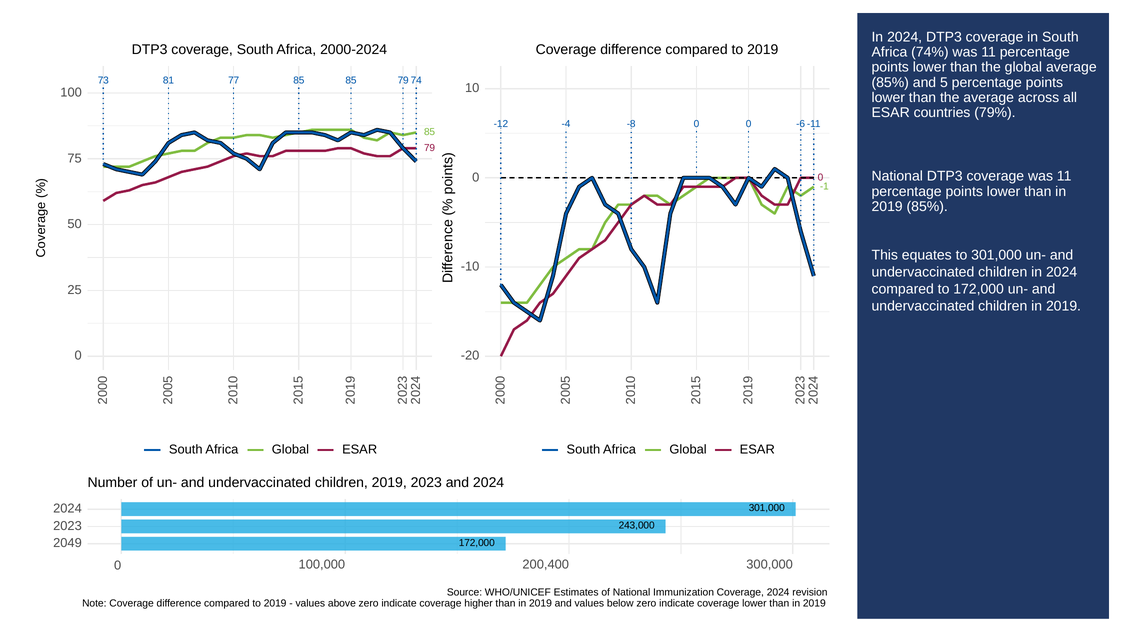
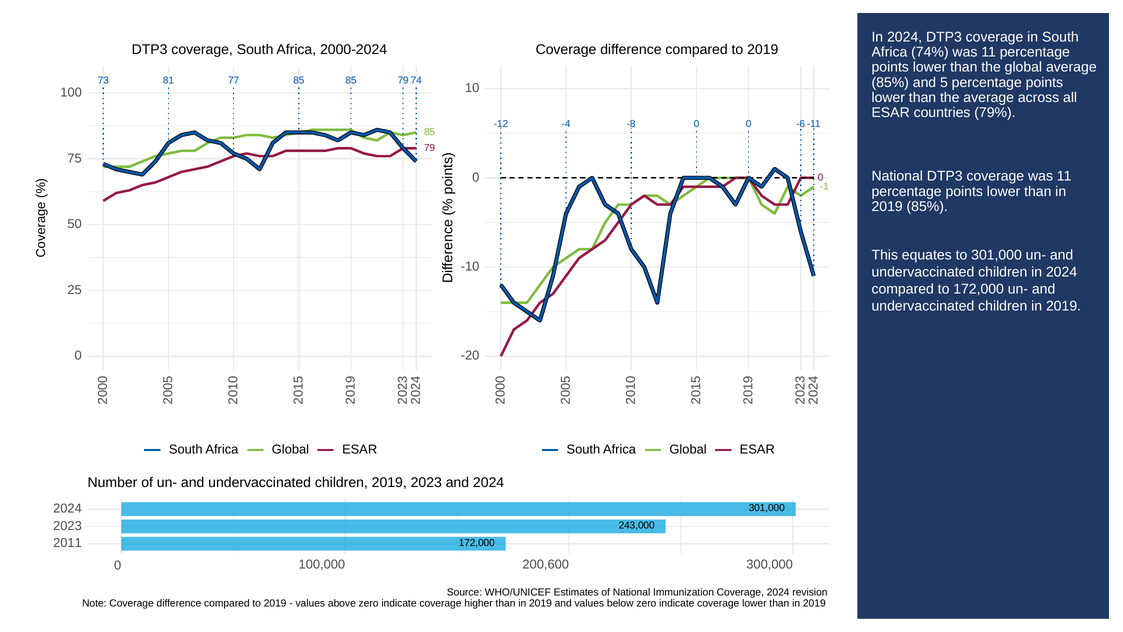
2049: 2049 -> 2011 (67, 543)
200,400: 200,400 -> 200,600 (546, 564)
